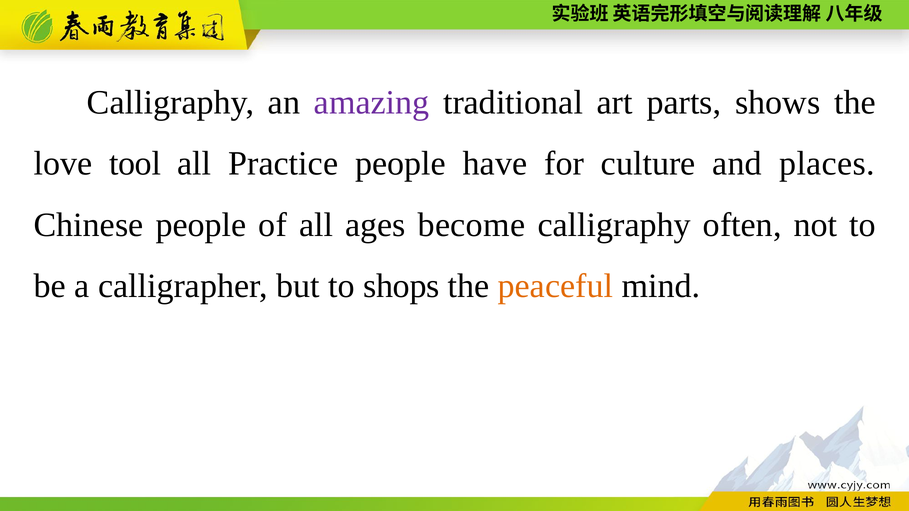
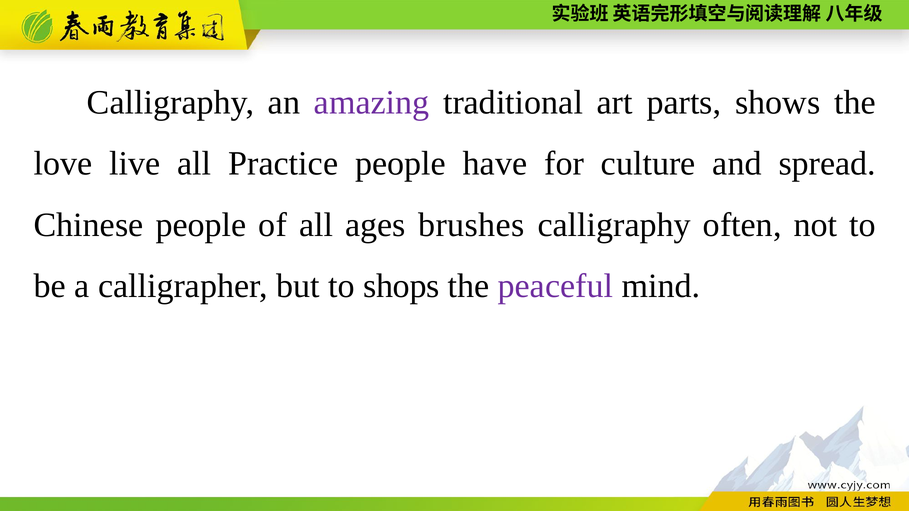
tool: tool -> live (135, 164)
places: places -> spread (827, 164)
become: become -> brushes (471, 225)
peaceful colour: orange -> purple (555, 286)
